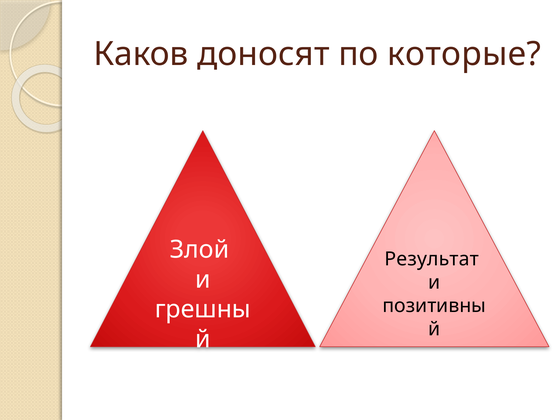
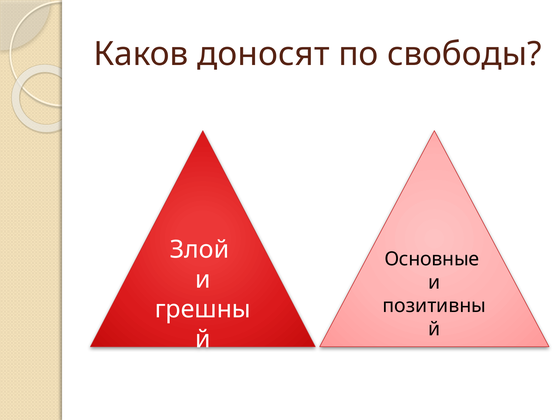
которые: которые -> свободы (464, 54)
Результат: Результат -> Основные (432, 259)
